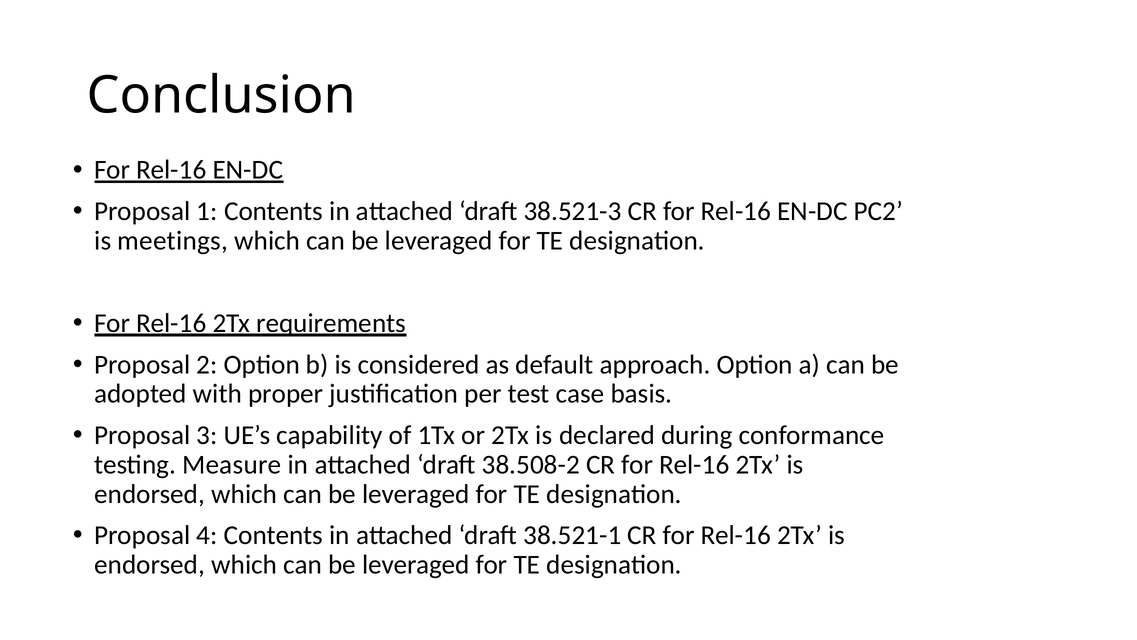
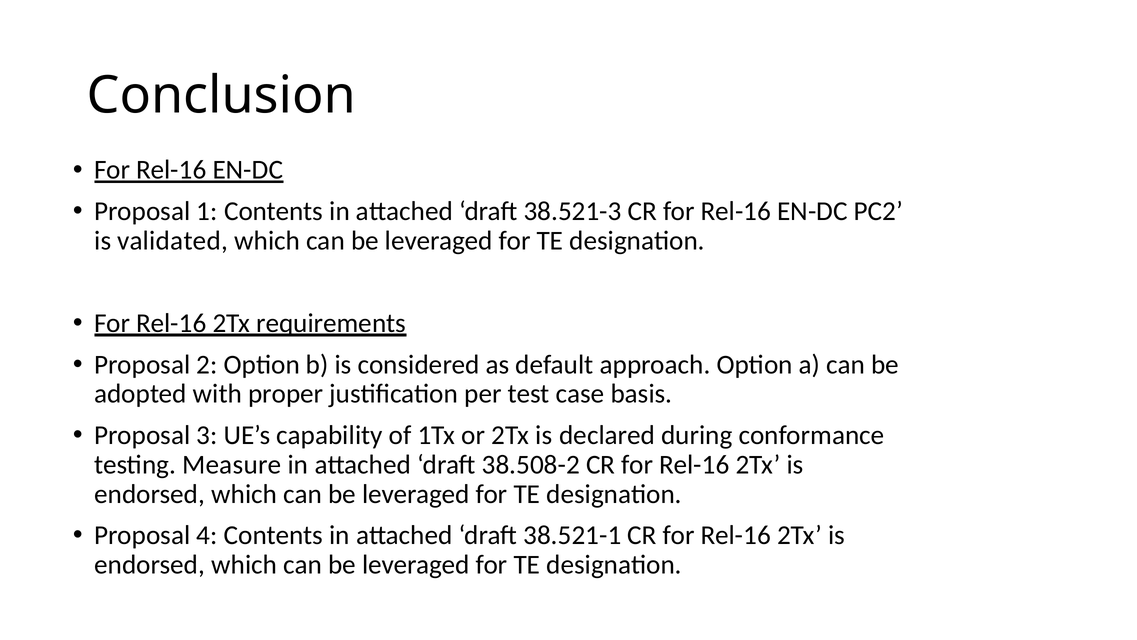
meetings: meetings -> validated (173, 241)
